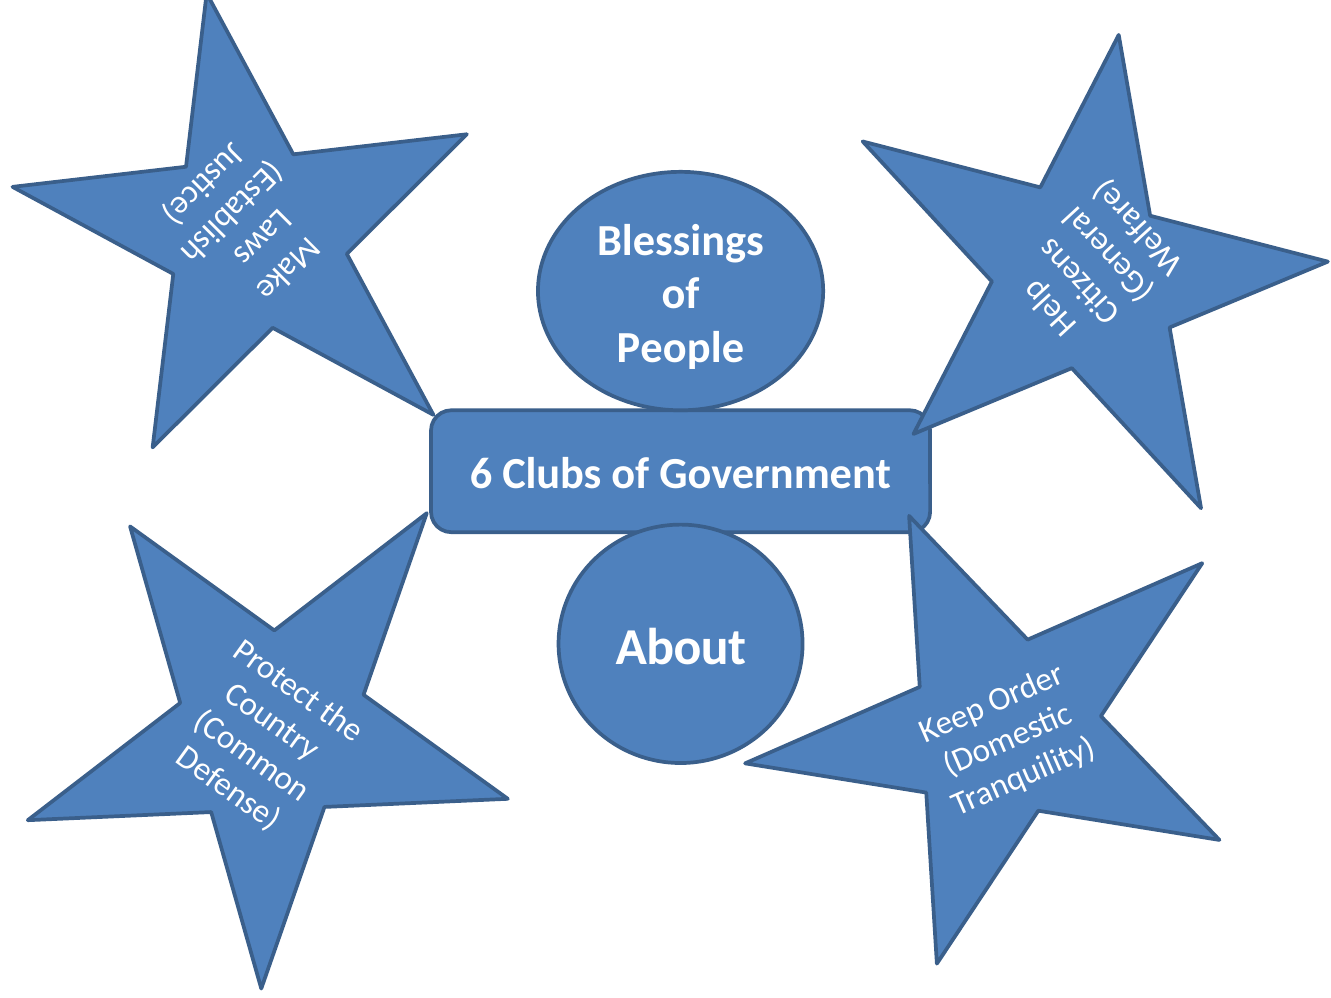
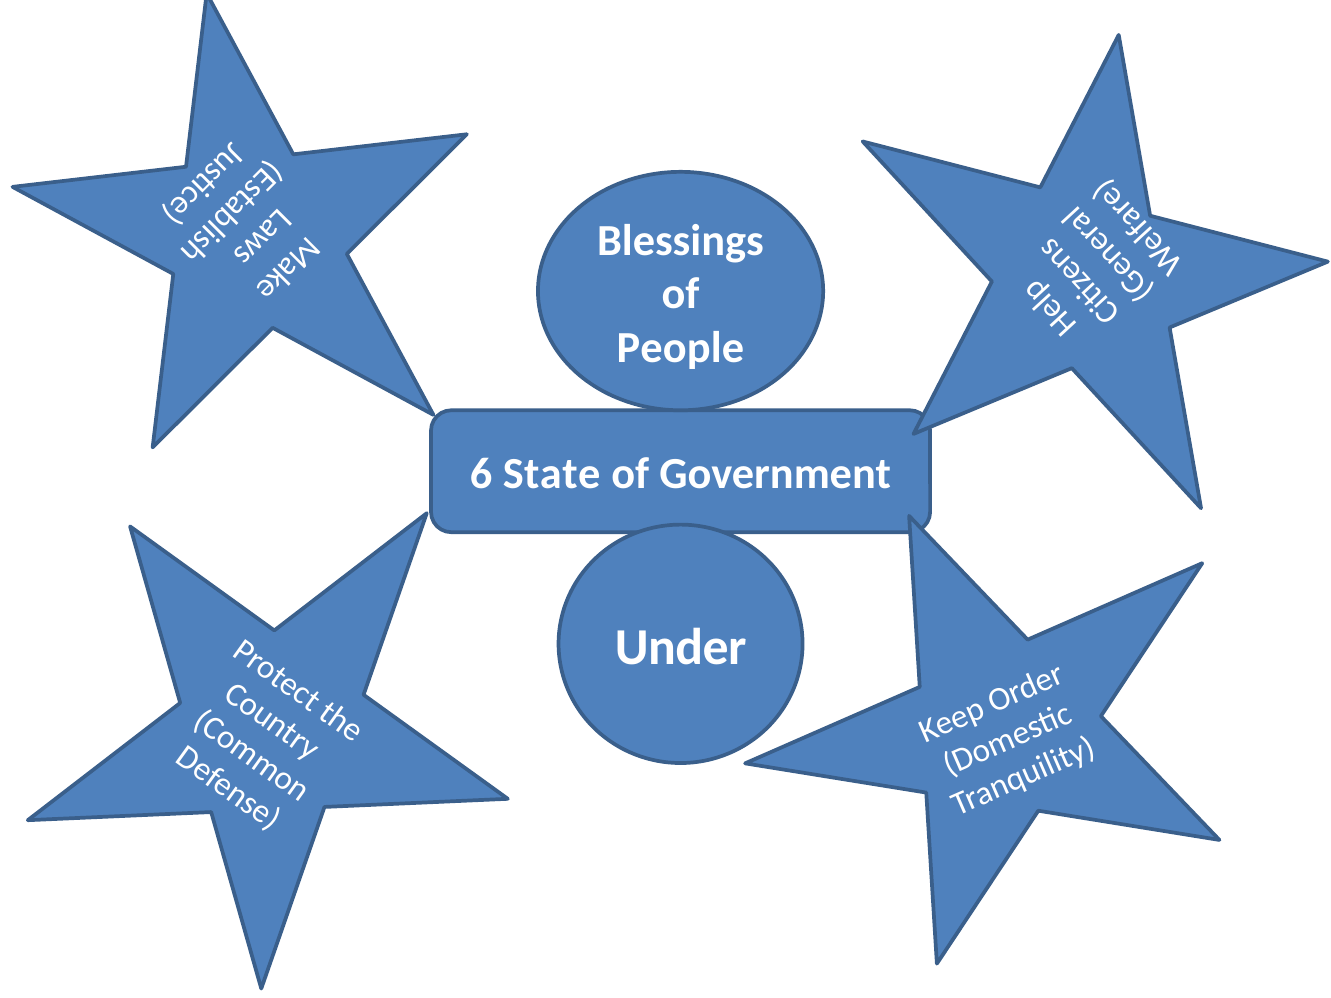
Clubs: Clubs -> State (552, 474)
About: About -> Under (681, 648)
